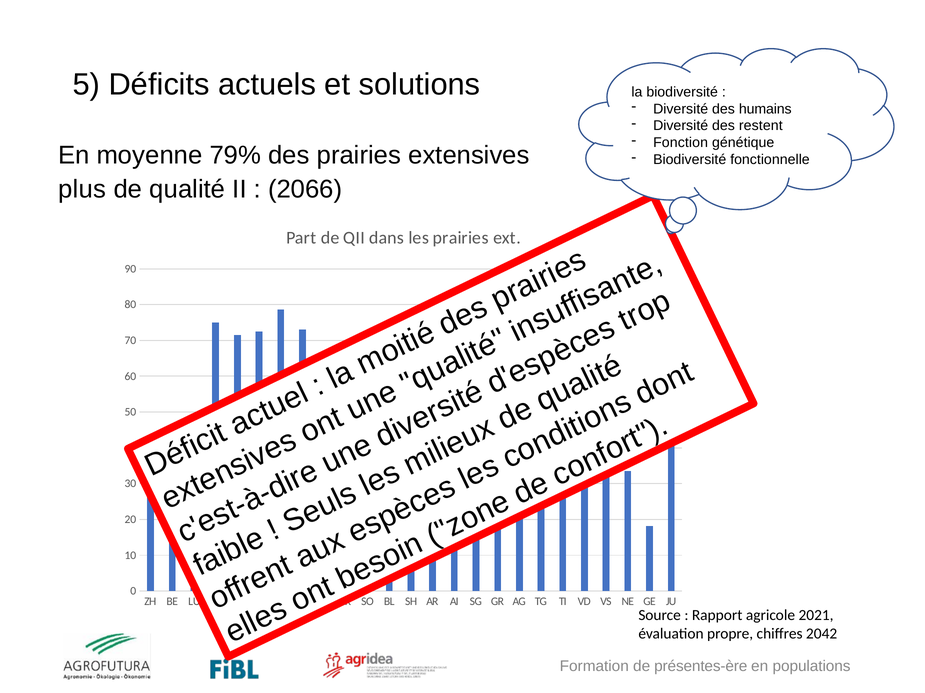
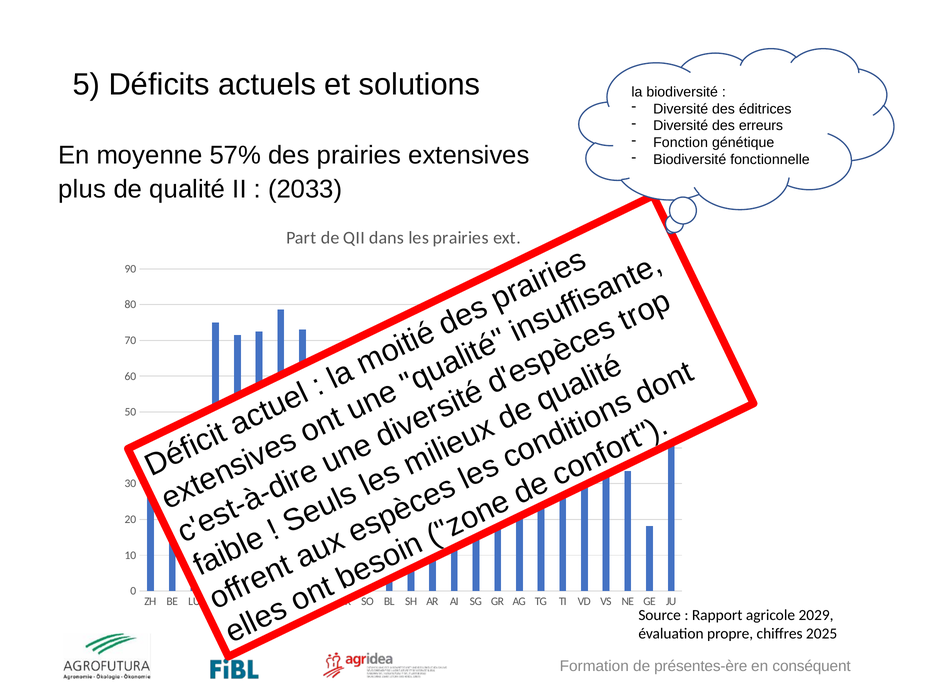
humains: humains -> éditrices (765, 109)
restent: restent -> erreurs (761, 126)
79%: 79% -> 57% (235, 156)
2066: 2066 -> 2033 (305, 190)
2021: 2021 -> 2029 (816, 616)
2042: 2042 -> 2025 (822, 634)
populations: populations -> conséquent (812, 667)
